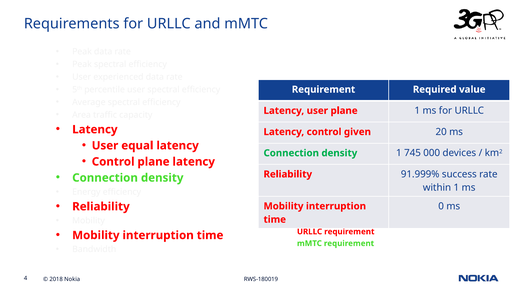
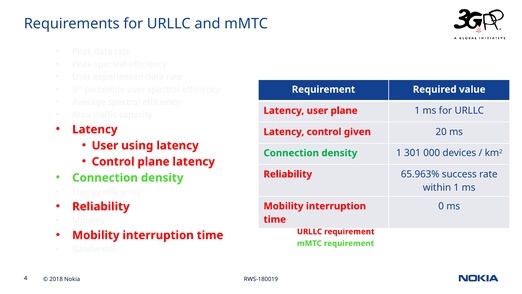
equal: equal -> using (137, 145)
745: 745 -> 301 (412, 153)
91.999%: 91.999% -> 65.963% (420, 174)
